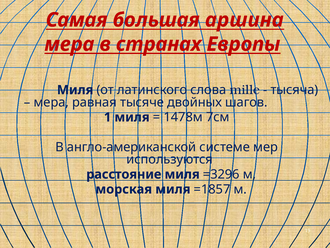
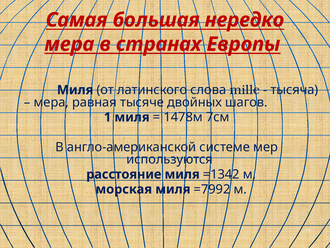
аршина: аршина -> нередко (244, 20)
=3296: =3296 -> =1342 (221, 174)
=1857: =1857 -> =7992 (212, 189)
